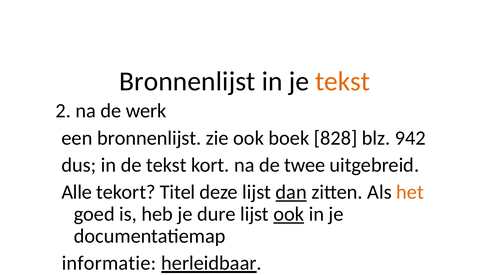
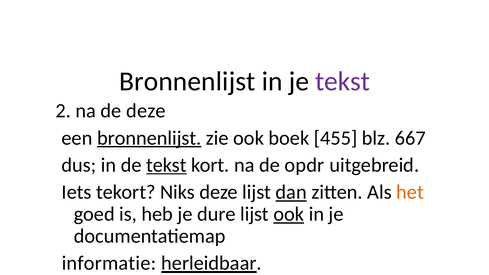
tekst colour: orange -> purple (343, 81)
de werk: werk -> deze (146, 111)
bronnenlijst underline: none -> present (149, 138)
828: 828 -> 455 (336, 138)
942: 942 -> 667 (410, 138)
tekst underline: none -> present (166, 165)
twee: twee -> opdr (304, 165)
Alle: Alle -> Iets (77, 192)
Titel: Titel -> Niks (178, 192)
